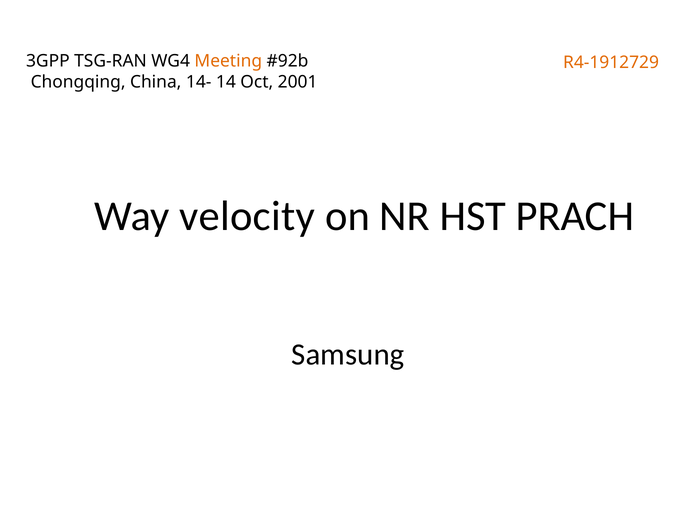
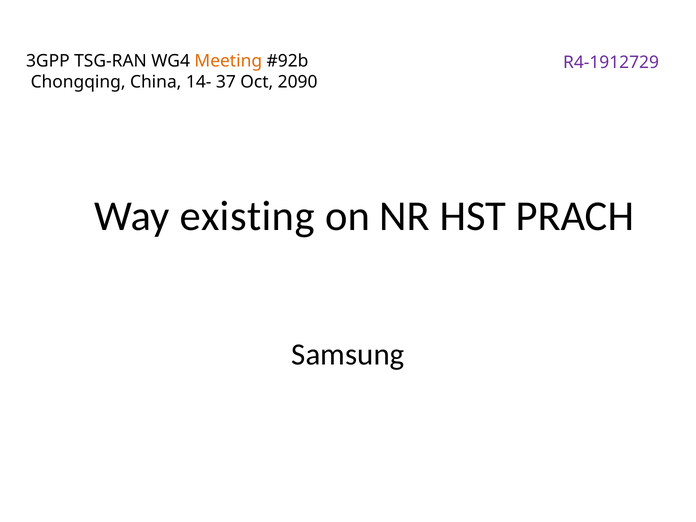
R4-1912729 colour: orange -> purple (611, 62)
14: 14 -> 37 (226, 82)
2001: 2001 -> 2090 (298, 82)
velocity: velocity -> existing (247, 216)
